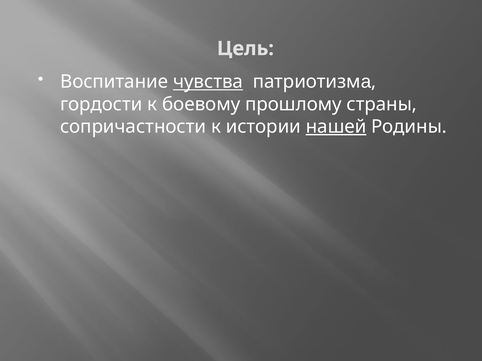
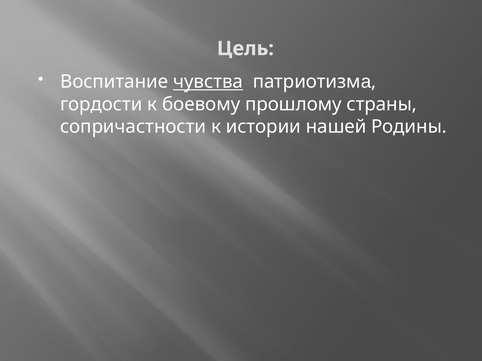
нашей underline: present -> none (336, 127)
